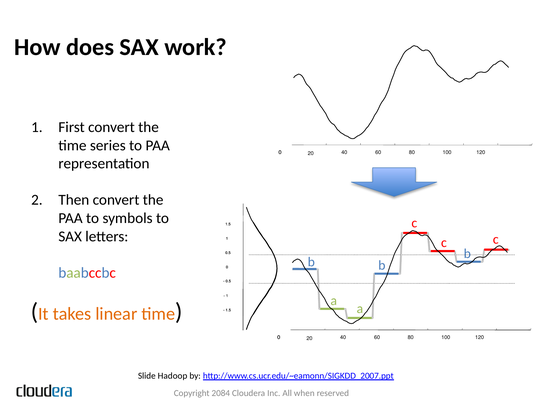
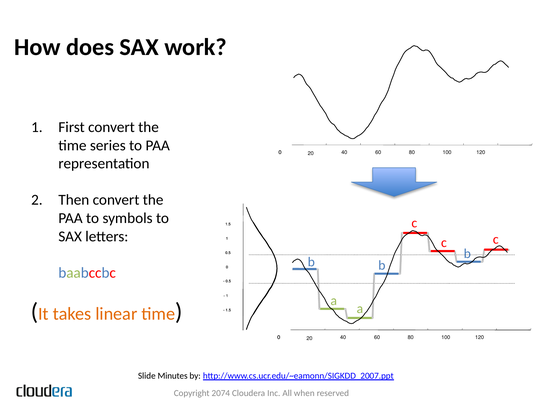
Hadoop: Hadoop -> Minutes (173, 376)
2084: 2084 -> 2074 (221, 394)
